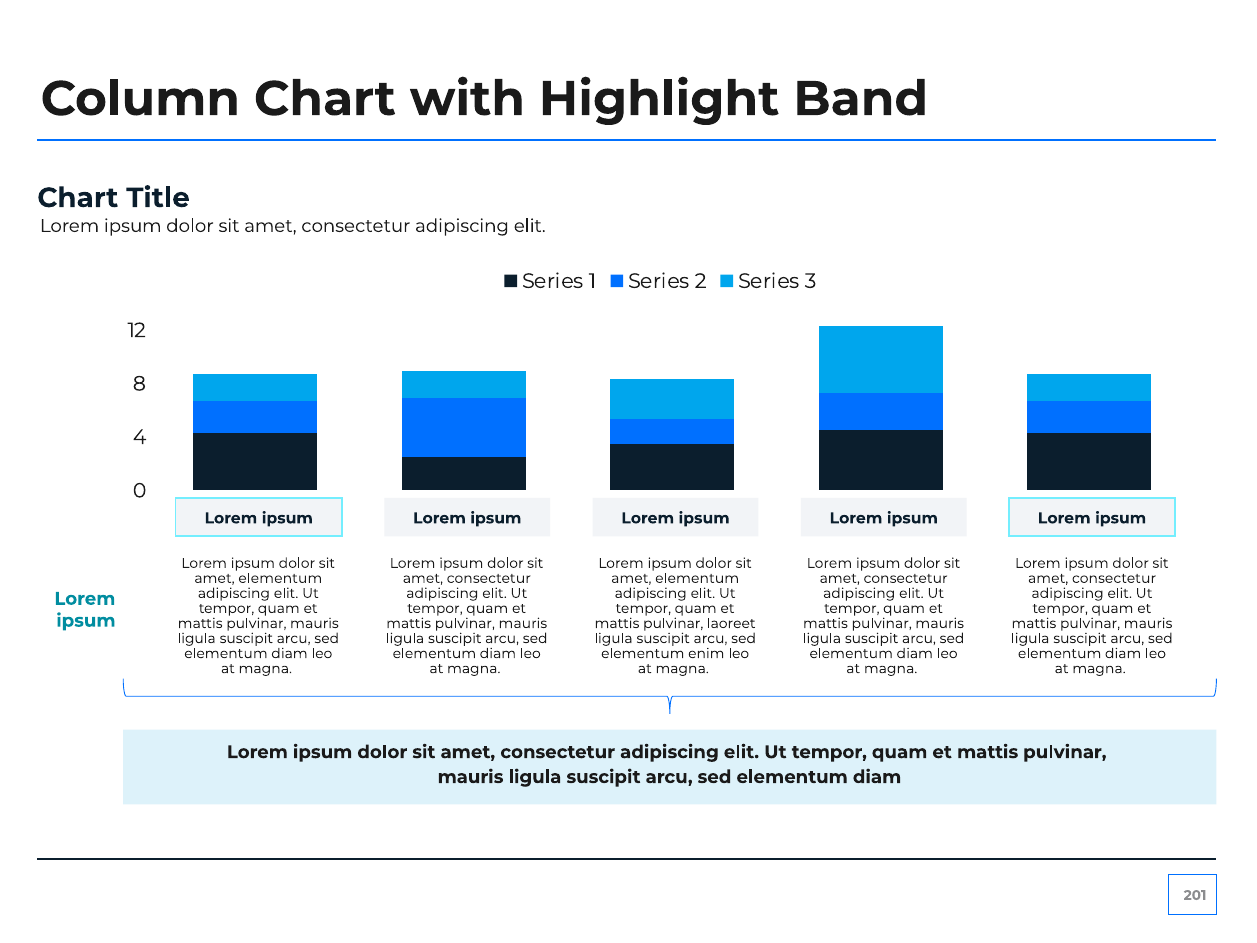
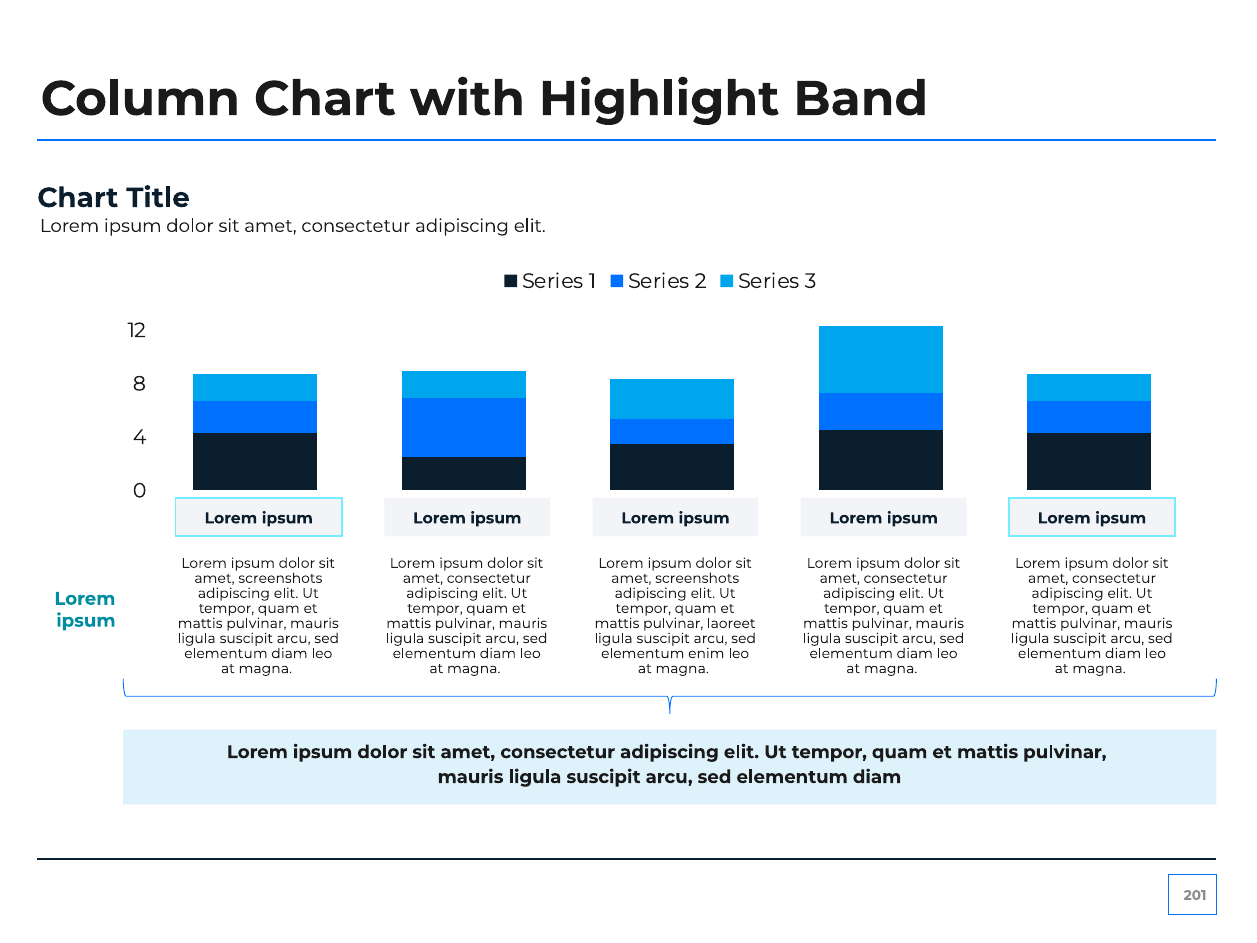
elementum: elementum -> screenshots (280, 578)
elementum: elementum -> screenshots (697, 578)
